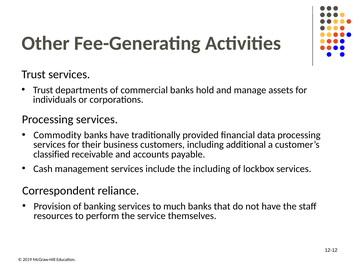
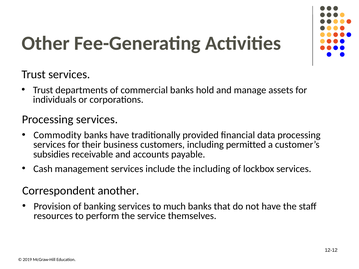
additional: additional -> permitted (246, 145)
classified: classified -> subsidies (51, 154)
reliance: reliance -> another (118, 191)
